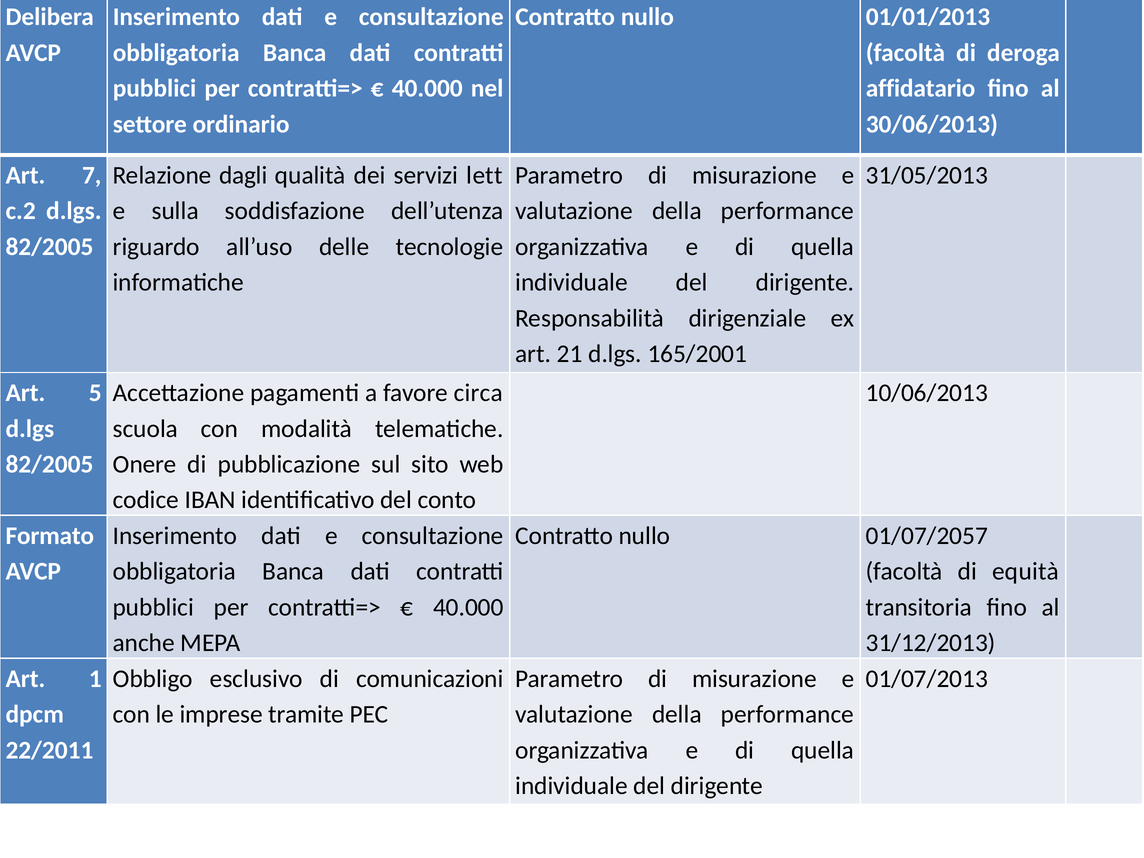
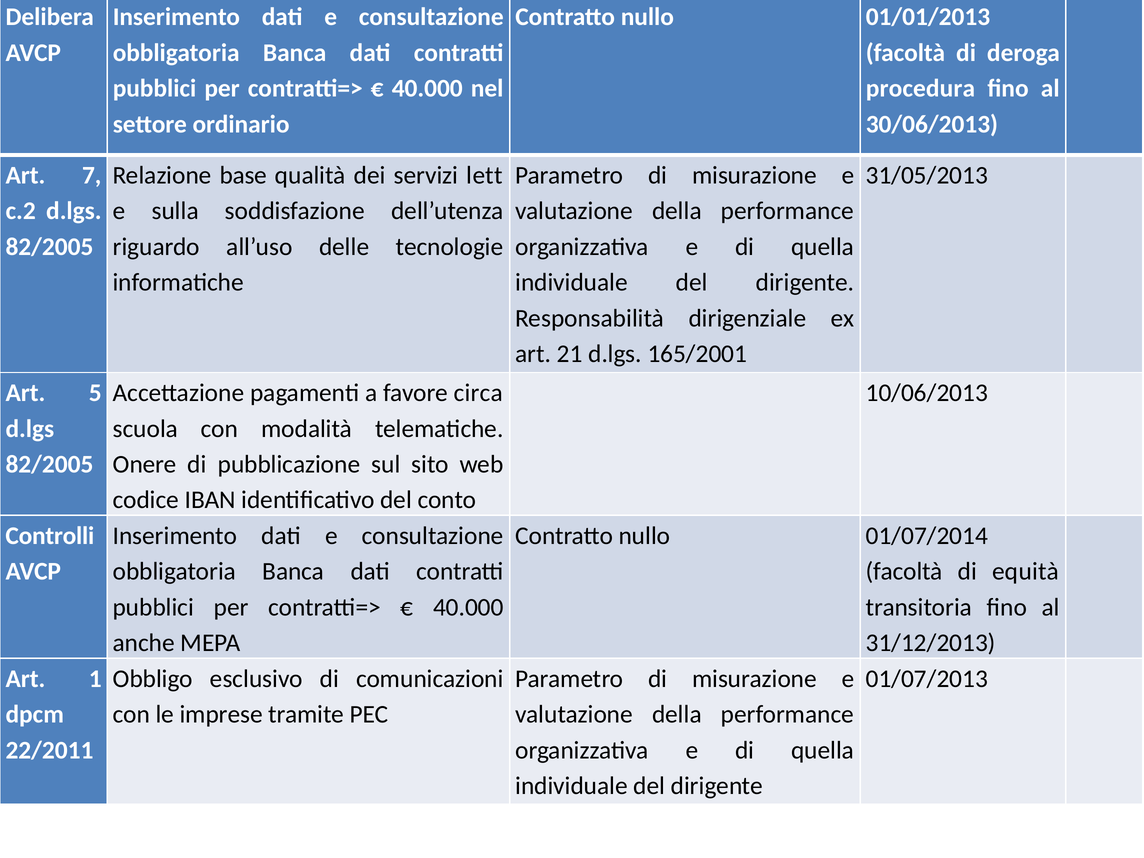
affidatario: affidatario -> procedura (920, 88)
dagli: dagli -> base (243, 175)
Formato: Formato -> Controlli (50, 536)
01/07/2057: 01/07/2057 -> 01/07/2014 (927, 536)
